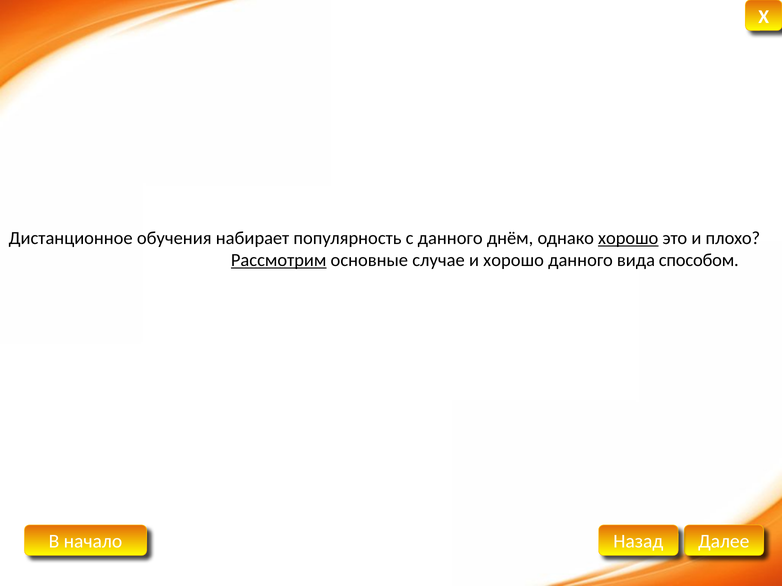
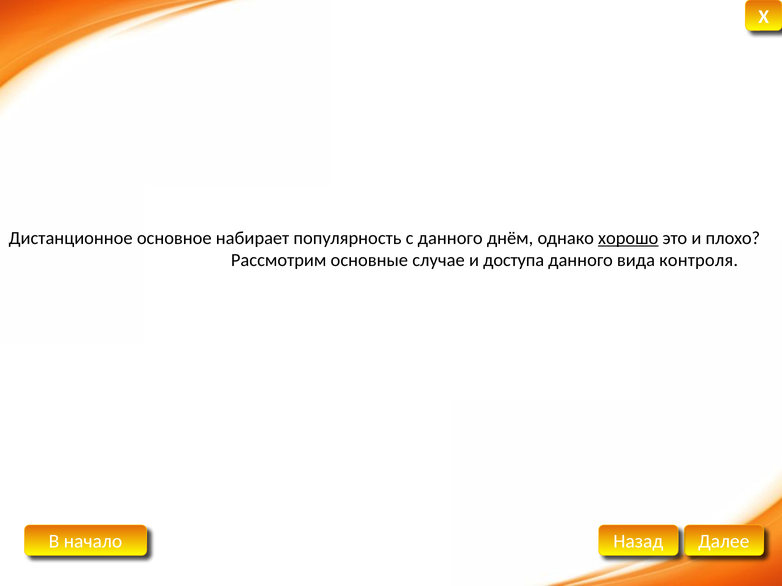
обучения: обучения -> основное (174, 238)
Рассмотрим underline: present -> none (279, 260)
и хорошо: хорошо -> доступа (514, 260)
способом: способом -> контроля (699, 260)
